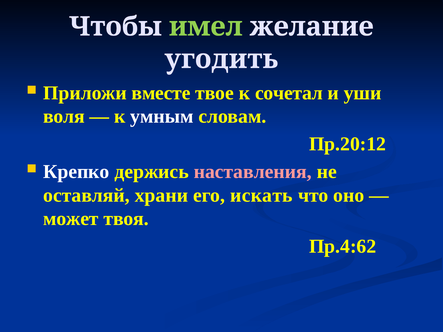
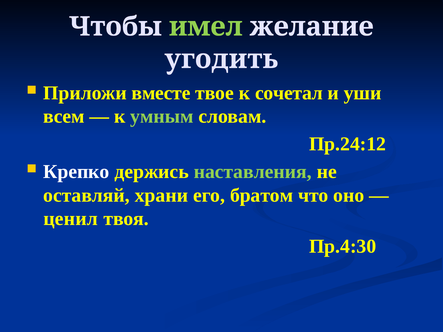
воля: воля -> всем (64, 117)
умным colour: white -> light green (162, 117)
Пр.20:12: Пр.20:12 -> Пр.24:12 (348, 144)
наставления colour: pink -> light green (253, 172)
искать: искать -> братом (262, 195)
может: может -> ценил (71, 219)
Пр.4:62: Пр.4:62 -> Пр.4:30 (343, 247)
